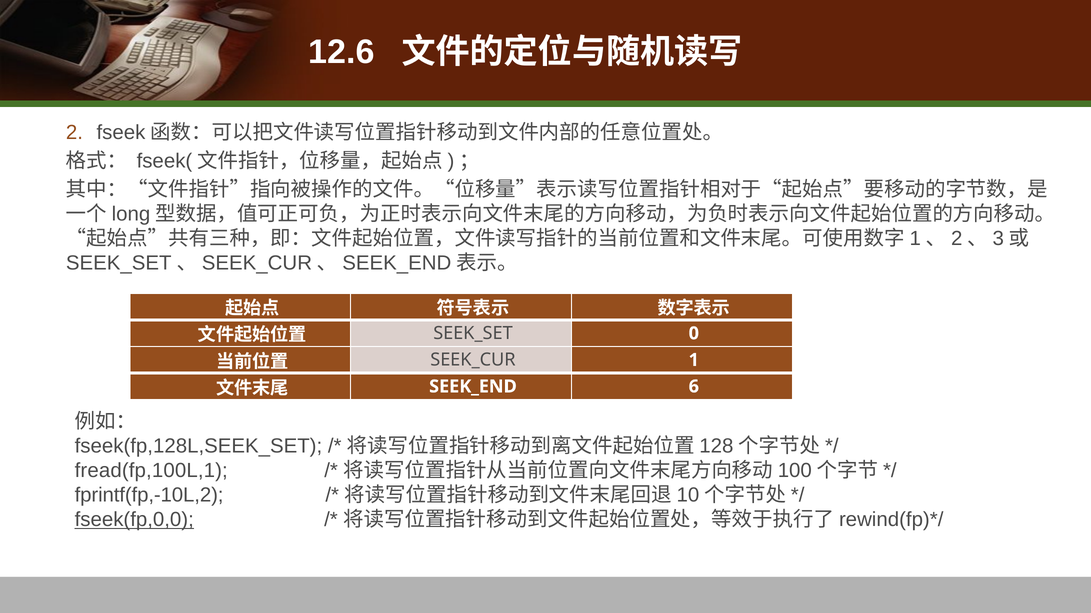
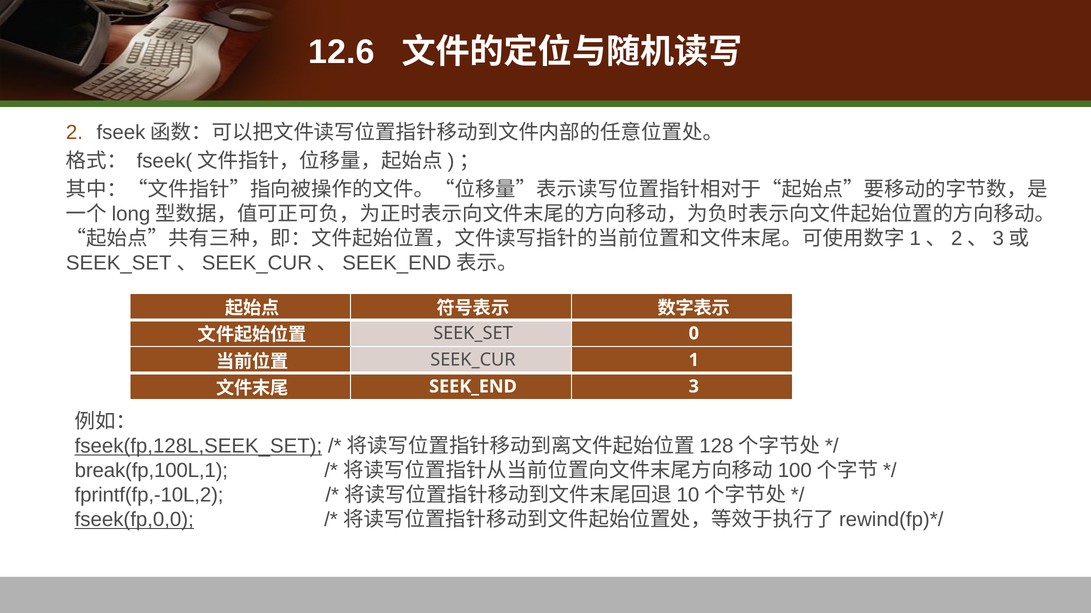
6: 6 -> 3 (694, 387)
fseek(fp,128L,SEEK_SET underline: none -> present (198, 447)
fread(fp,100L,1: fread(fp,100L,1 -> break(fp,100L,1 (151, 471)
